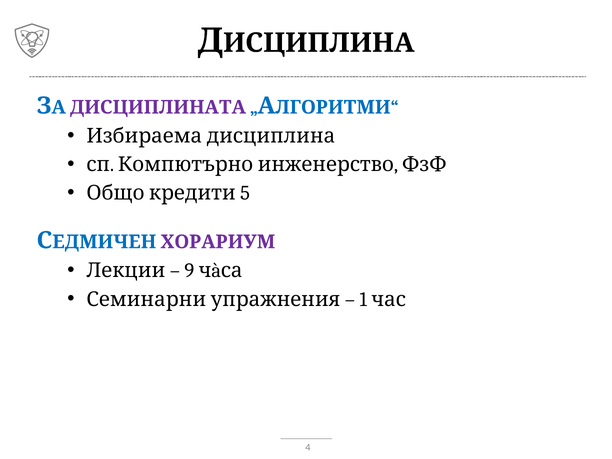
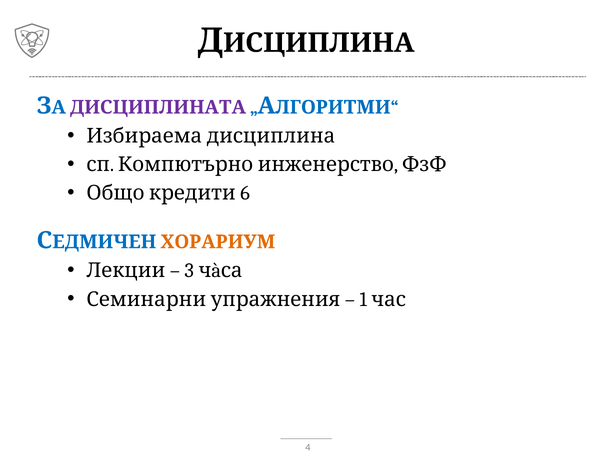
5: 5 -> 6 (245, 193)
ХОРАРИУМ colour: purple -> orange (218, 242)
9: 9 -> 3 (189, 271)
